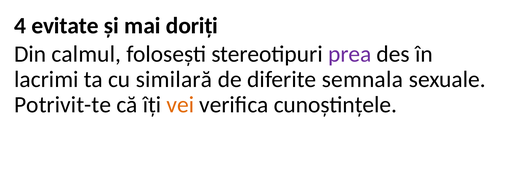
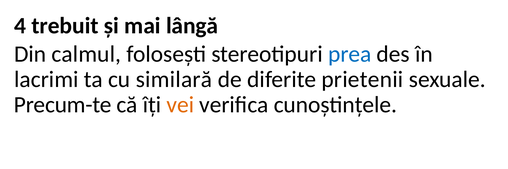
evitate: evitate -> trebuit (65, 26)
doriți: doriți -> lângă (192, 26)
prea colour: purple -> blue (350, 54)
semnala: semnala -> prietenii (362, 80)
Potrivit-te: Potrivit-te -> Precum-te (63, 105)
